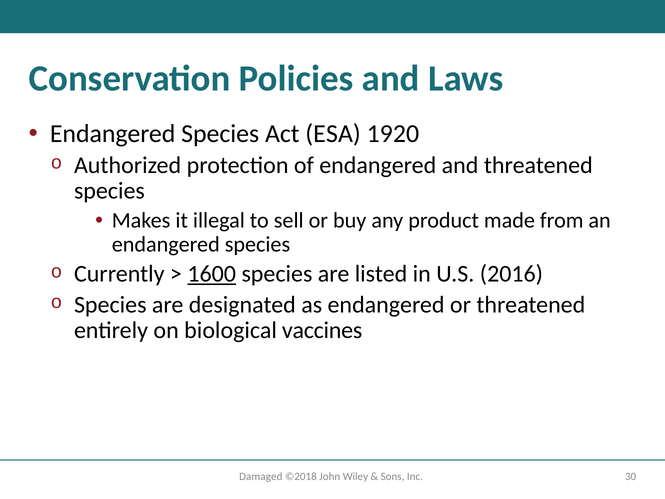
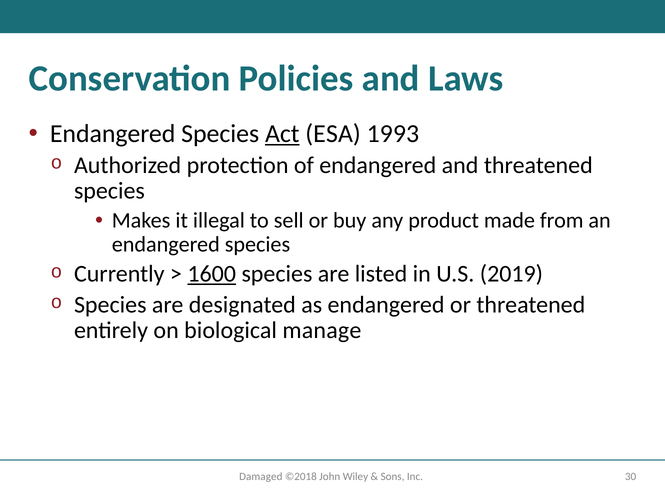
Act underline: none -> present (282, 133)
20: 20 -> 93 (406, 133)
2016: 2016 -> 2019 (511, 274)
vaccines: vaccines -> manage (322, 330)
